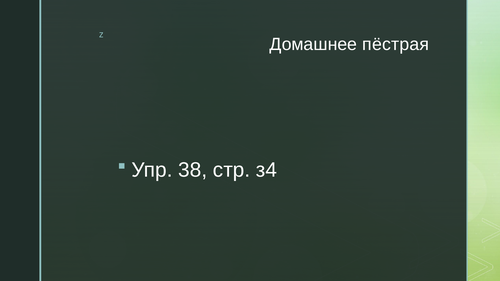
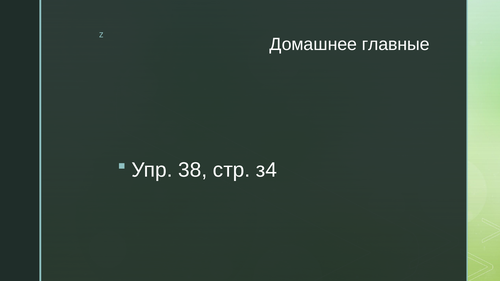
пёстрая: пёстрая -> главные (396, 44)
